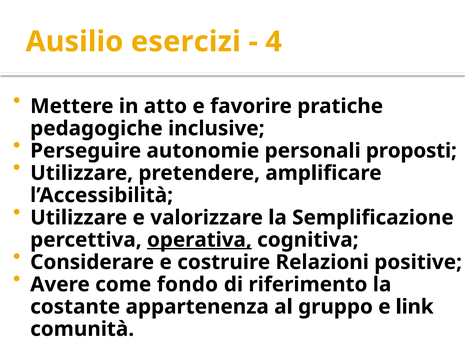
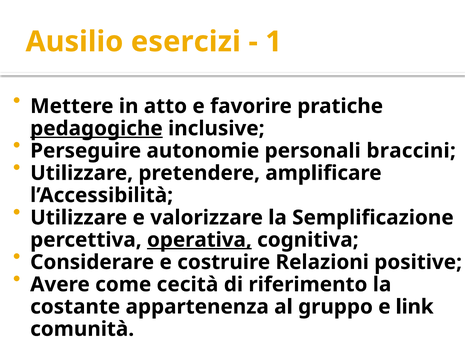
4: 4 -> 1 (274, 42)
pedagogiche underline: none -> present (96, 129)
proposti: proposti -> braccini (411, 151)
fondo: fondo -> cecità (187, 285)
